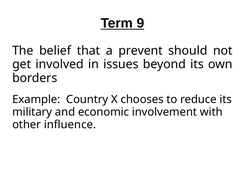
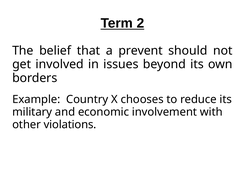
9: 9 -> 2 (140, 23)
influence: influence -> violations (70, 124)
